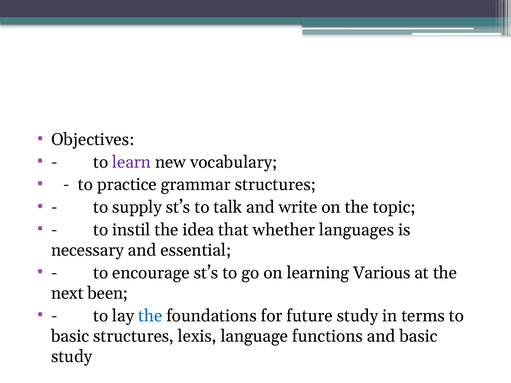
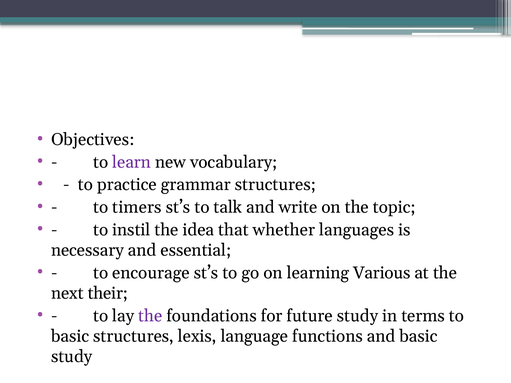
supply: supply -> timers (137, 207)
been: been -> their (108, 293)
the colour: blue -> purple (150, 316)
